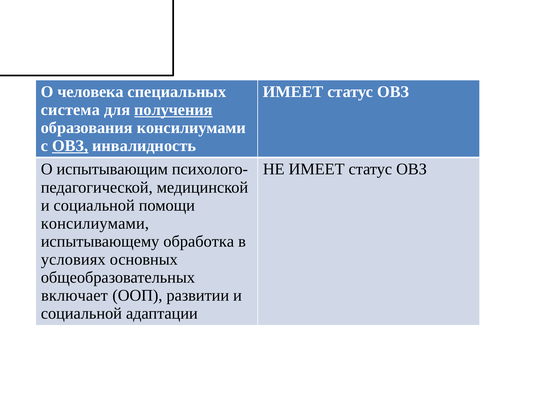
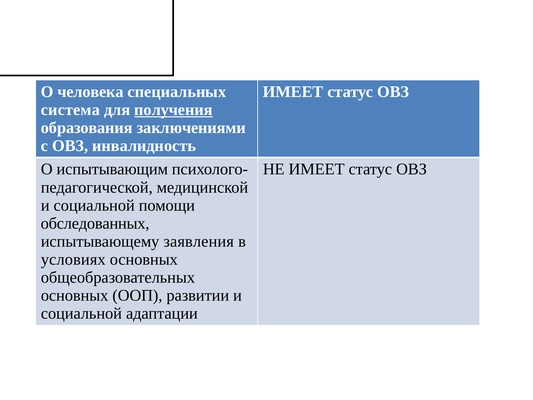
образования консилиумами: консилиумами -> заключениями (191, 128)
ОВЗ underline: present -> none (70, 146)
консилиумами: консилиумами -> обследованных (95, 223)
обработка: обработка -> заявления (199, 241)
включает: включает -> основных (75, 295)
